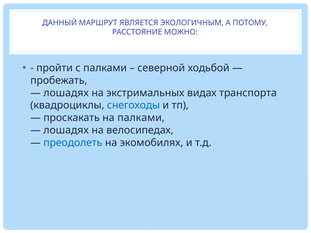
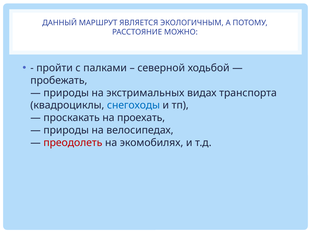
лошадях: лошадях -> природы (66, 93)
на палками: палками -> проехать (141, 118)
лошадях: лошадях -> природы (66, 130)
преодолеть colour: blue -> red (73, 143)
